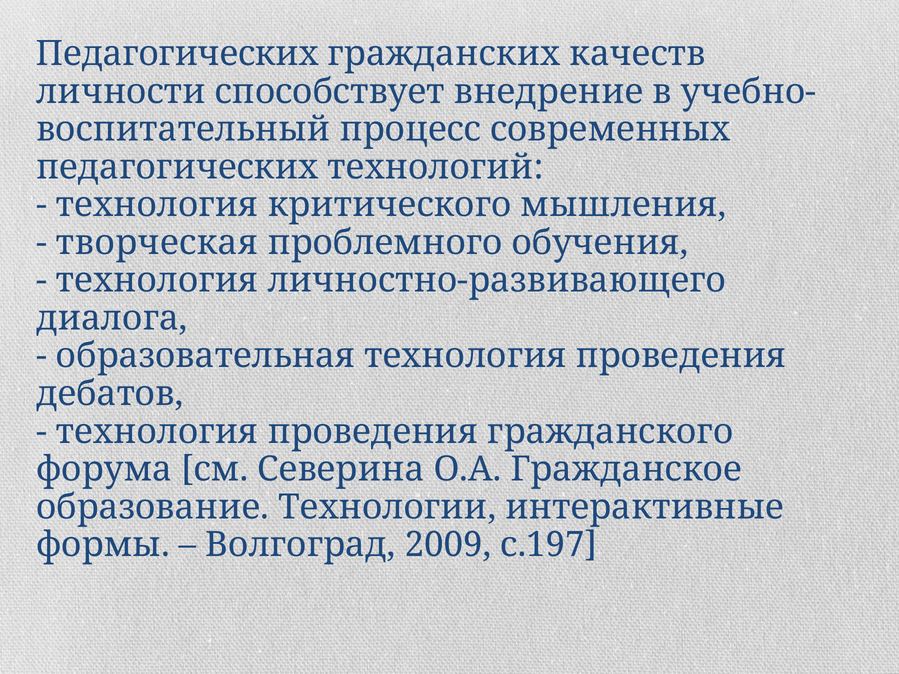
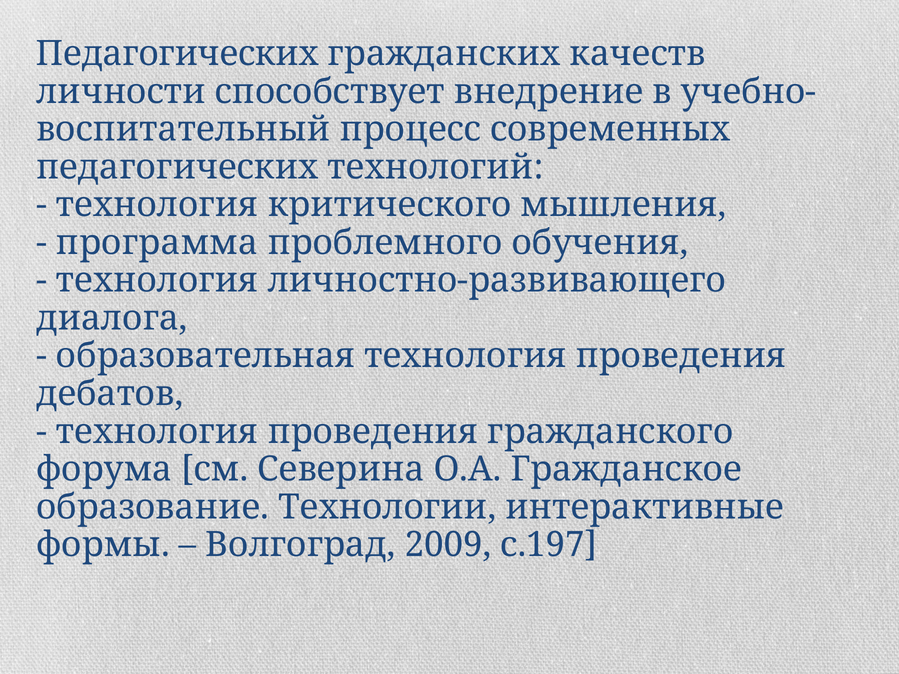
творческая: творческая -> программа (157, 243)
